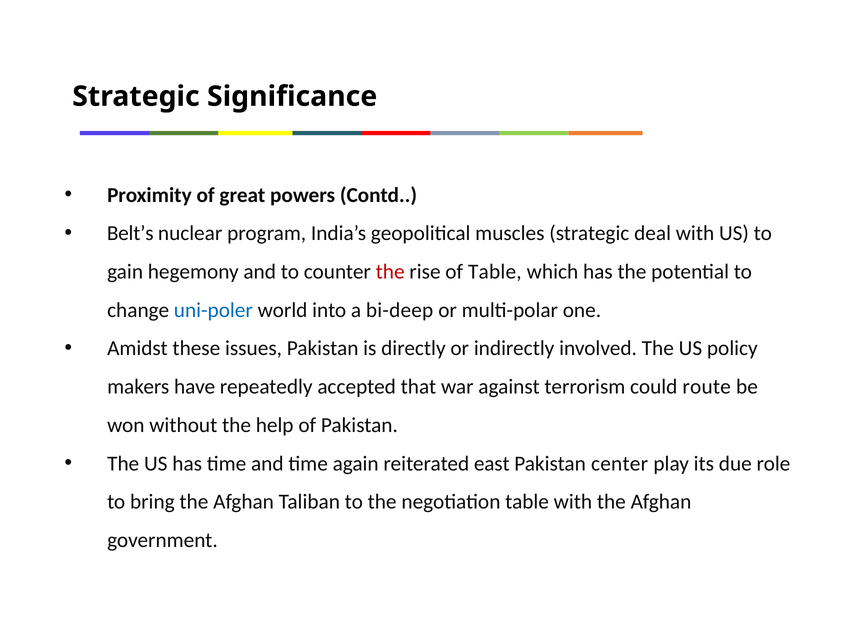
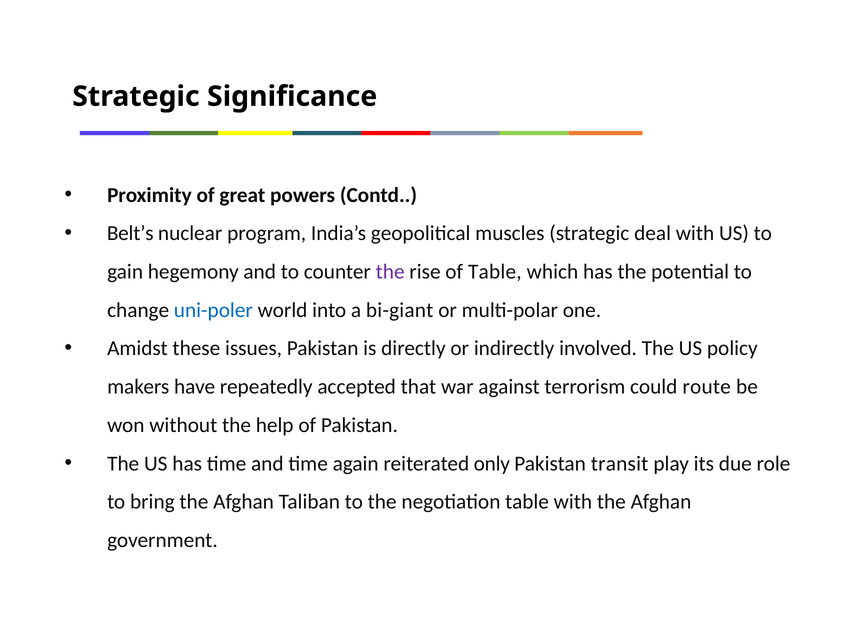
the colour: red -> purple (390, 272)
bi-deep: bi-deep -> bi-giant (400, 310)
east: east -> only (492, 463)
center: center -> transit (620, 463)
